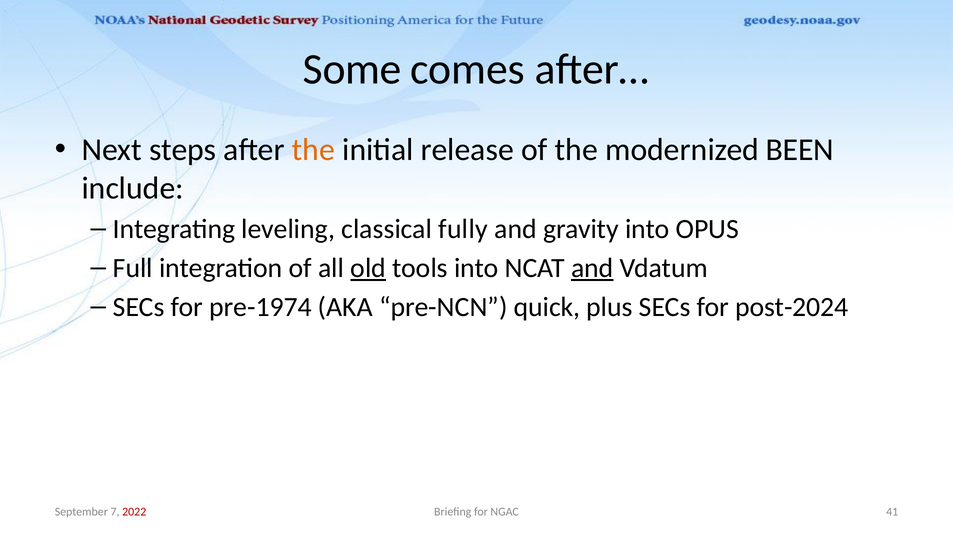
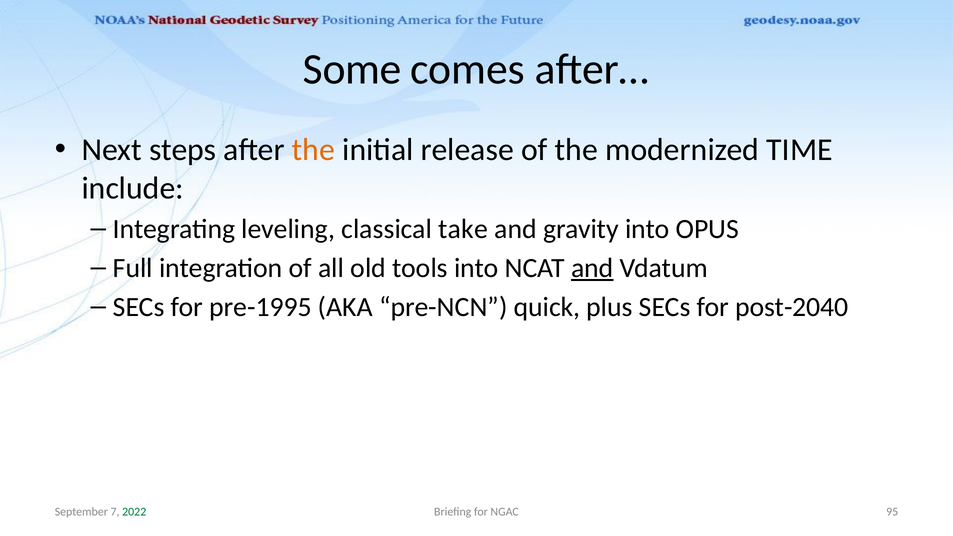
BEEN: BEEN -> TIME (800, 150)
fully: fully -> take (463, 229)
old underline: present -> none (368, 268)
pre-1974: pre-1974 -> pre-1995 (260, 307)
post-2024: post-2024 -> post-2040 (792, 307)
2022 colour: red -> green (134, 512)
41: 41 -> 95 (892, 512)
